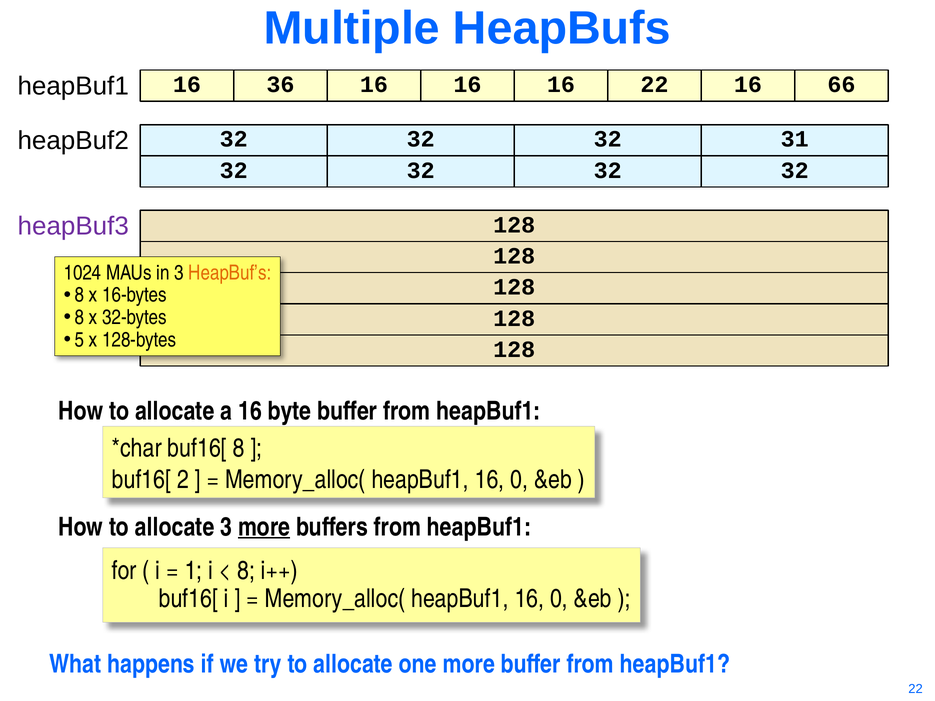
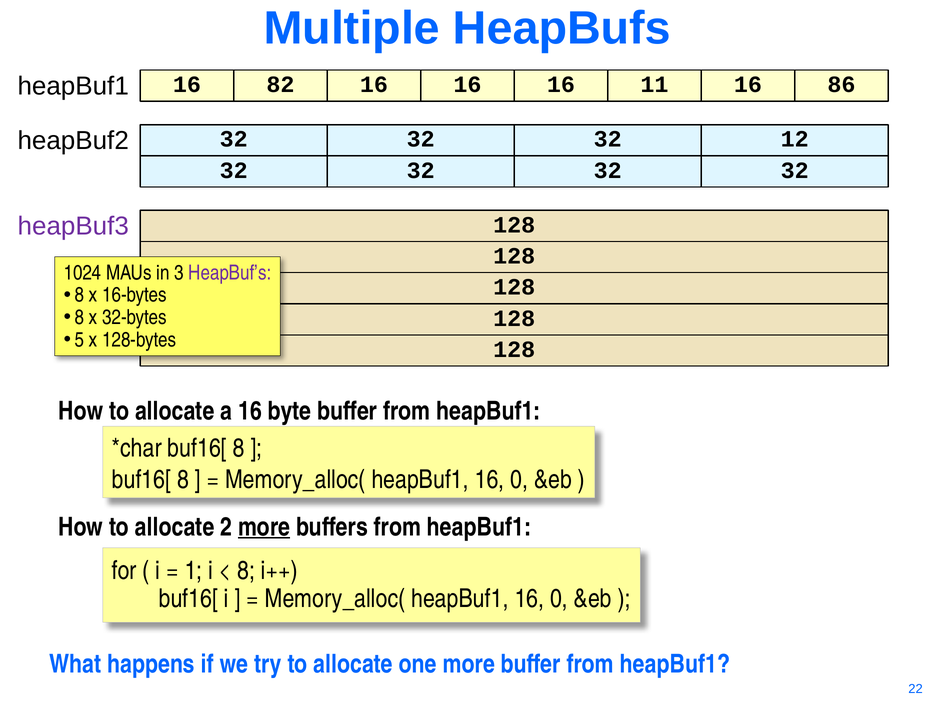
36: 36 -> 82 (280, 85)
16 22: 22 -> 11 (654, 85)
66: 66 -> 86 (841, 85)
31: 31 -> 12 (795, 139)
HeapBuf’s colour: orange -> purple (230, 273)
2: 2 -> 8 (183, 480)
allocate 3: 3 -> 2 (226, 527)
